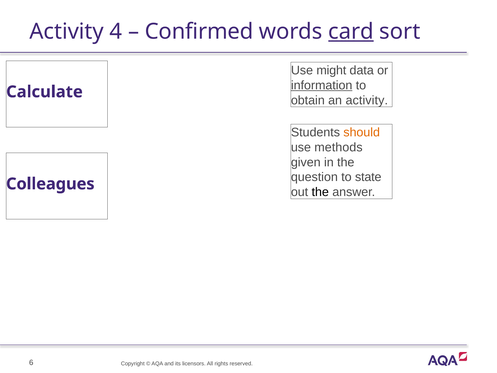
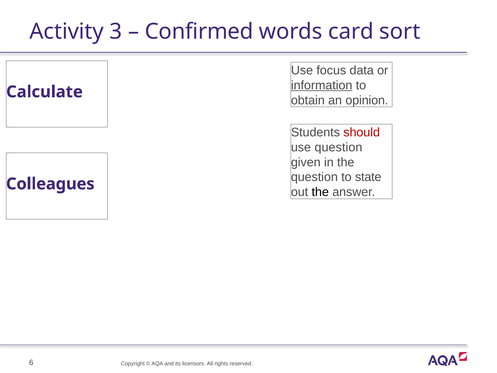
4: 4 -> 3 (116, 32)
card underline: present -> none (351, 32)
might: might -> focus (331, 70)
an activity: activity -> opinion (367, 100)
should colour: orange -> red (362, 132)
use methods: methods -> question (338, 147)
